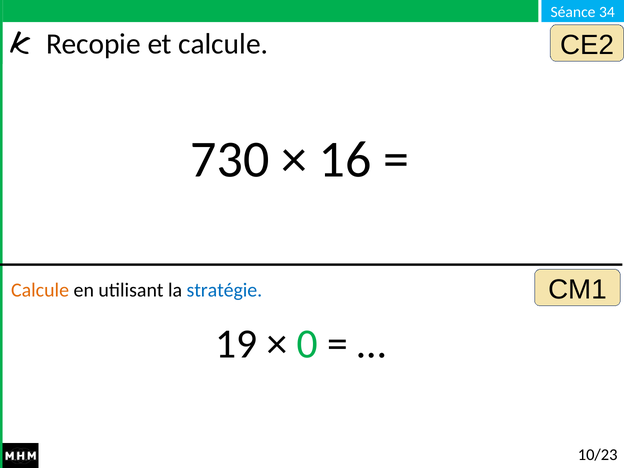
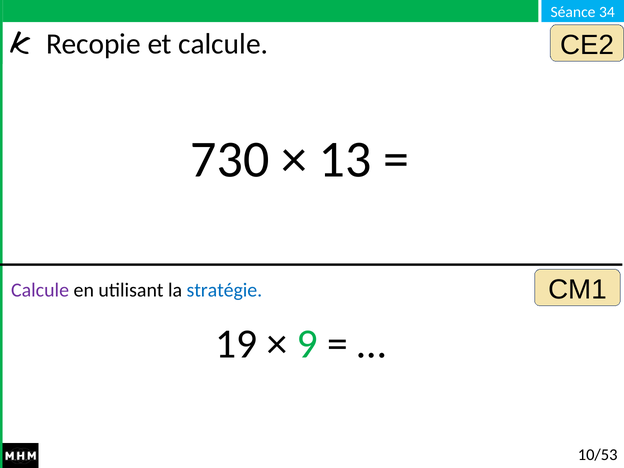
16: 16 -> 13 (345, 160)
Calcule colour: orange -> purple (40, 290)
0: 0 -> 9 (307, 344)
10/23: 10/23 -> 10/53 (598, 455)
